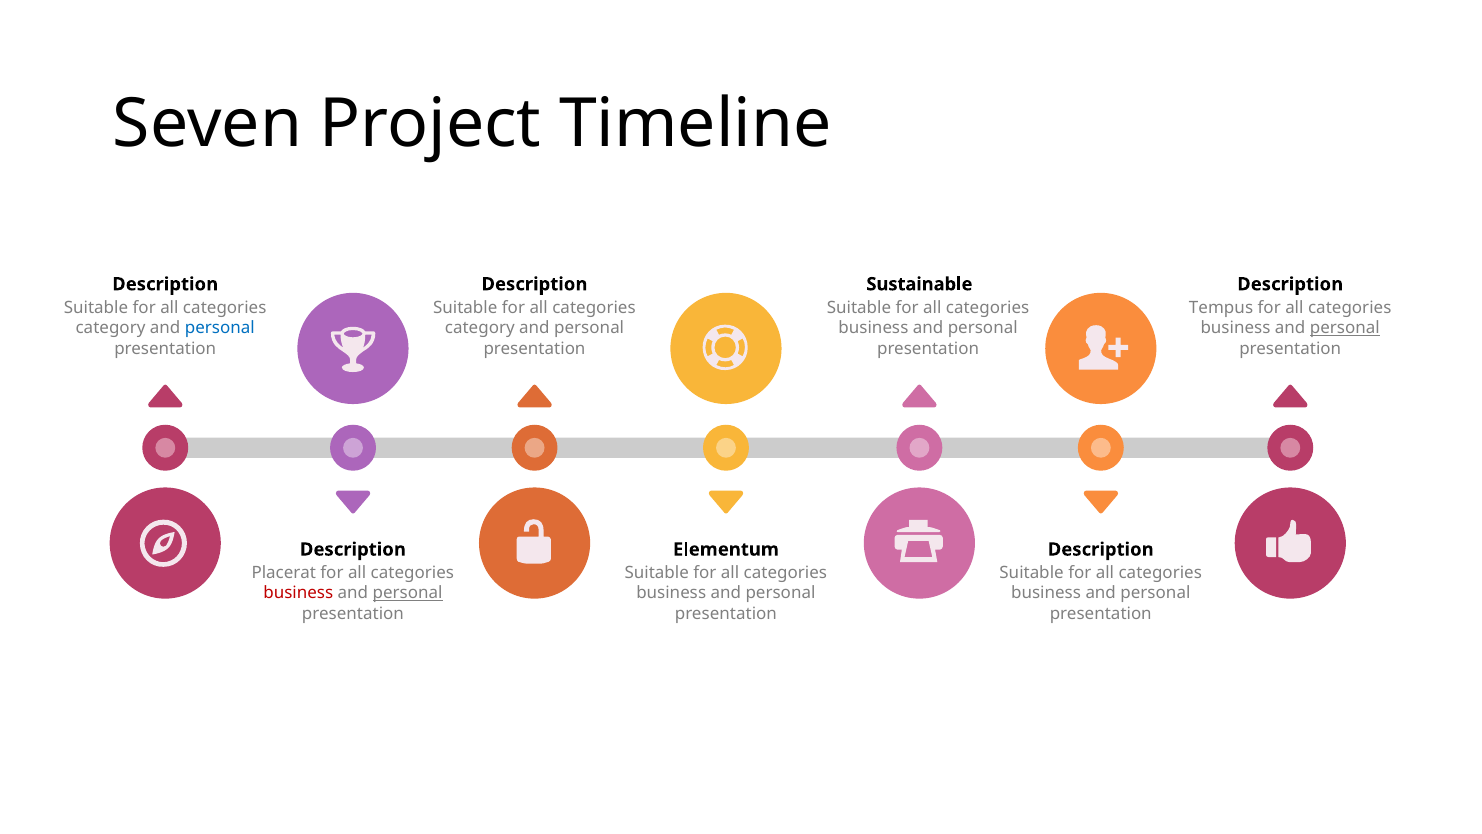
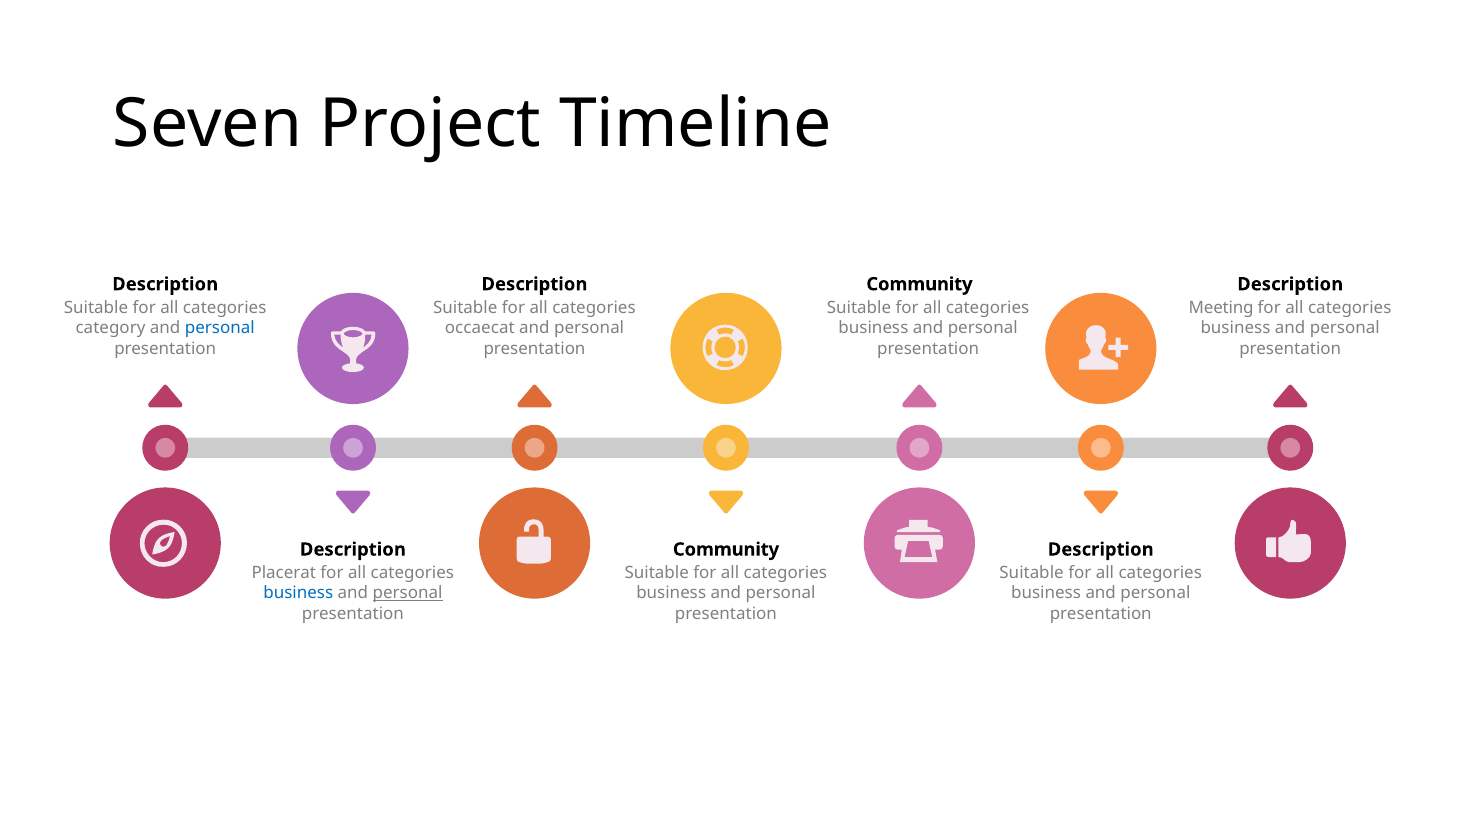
Sustainable: Sustainable -> Community (919, 284)
Tempus: Tempus -> Meeting (1221, 307)
category: category -> occaecat (480, 328)
personal underline: present -> none (1345, 328)
Elementum: Elementum -> Community (726, 549)
business colour: red -> blue (298, 593)
